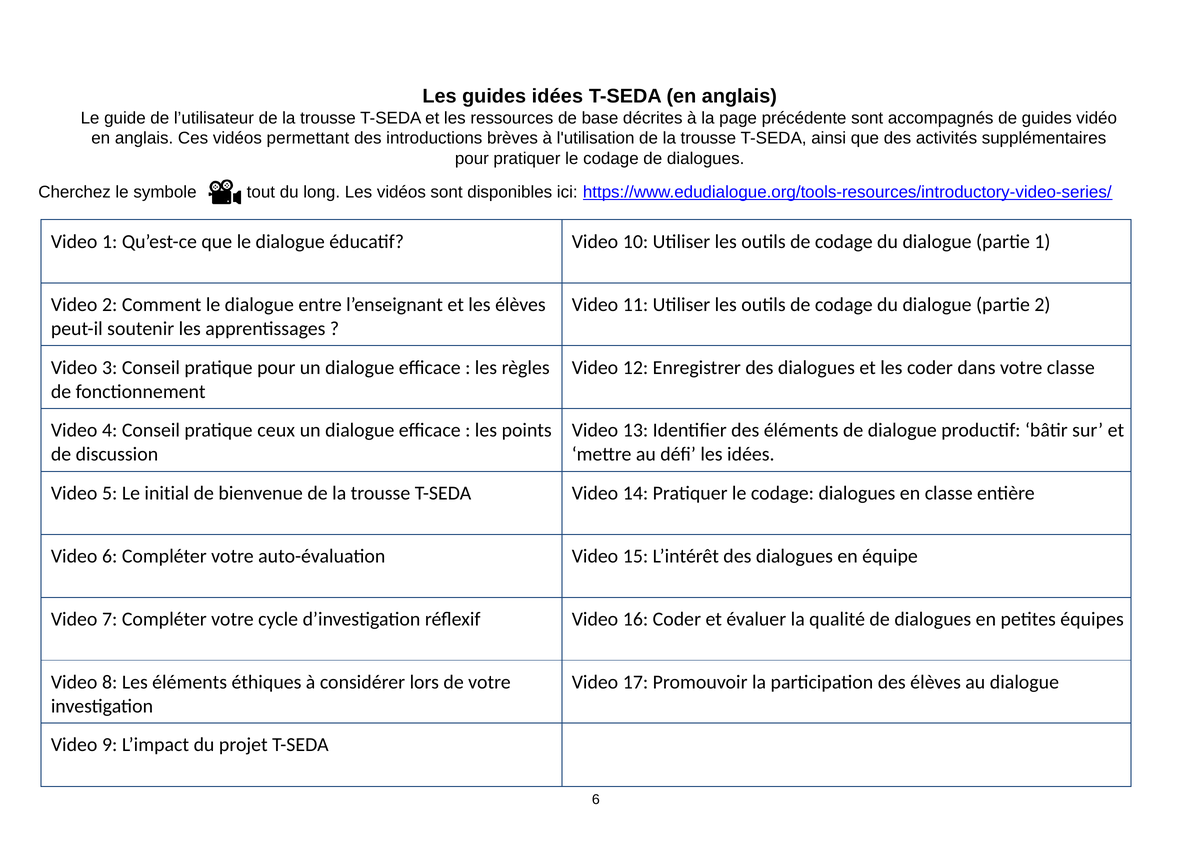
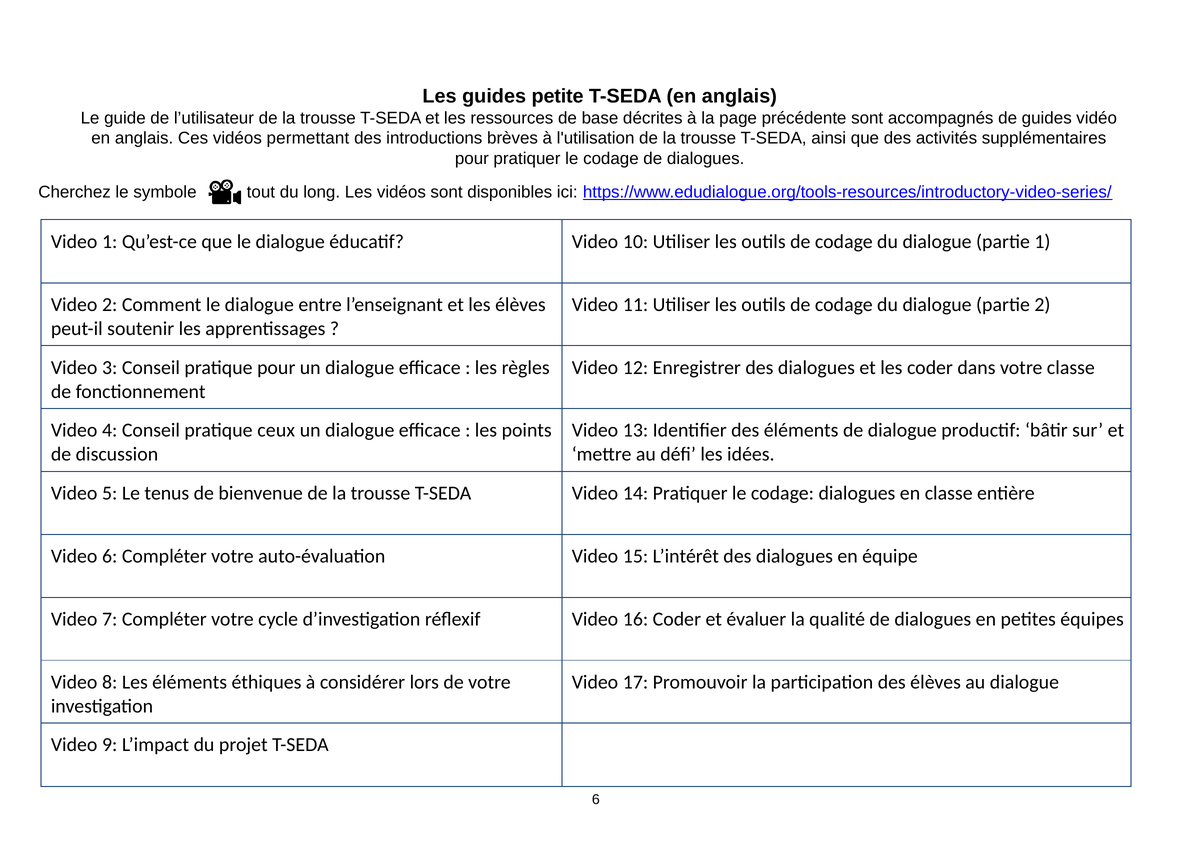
guides idées: idées -> petite (558, 96)
initial: initial -> tenus (167, 493)
